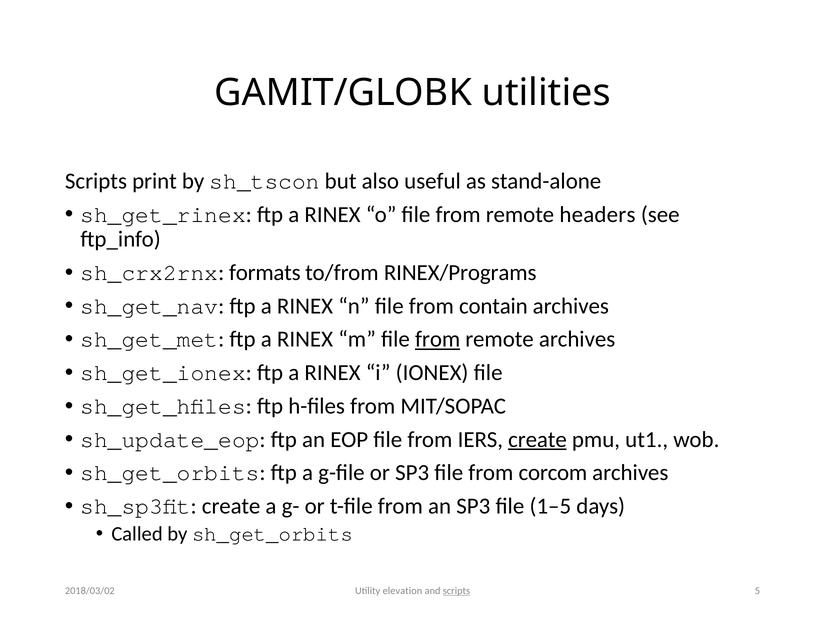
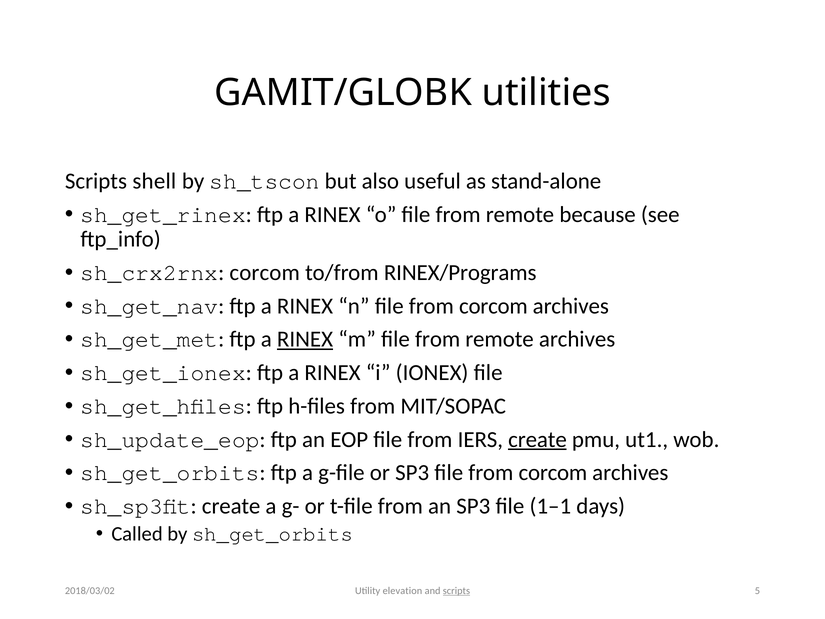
print: print -> shell (154, 181)
headers: headers -> because (598, 214)
sh_crx2rnx formats: formats -> corcom (265, 273)
n file from contain: contain -> corcom (493, 306)
RINEX underline: none -> present (305, 339)
from underline: present -> none (438, 339)
1–5: 1–5 -> 1–1 (550, 506)
